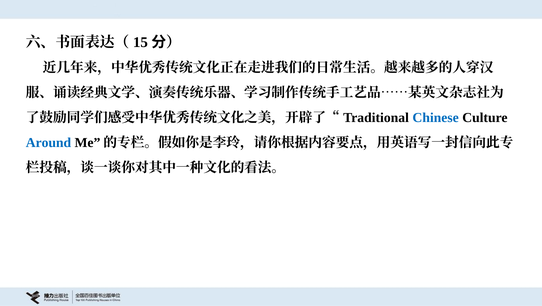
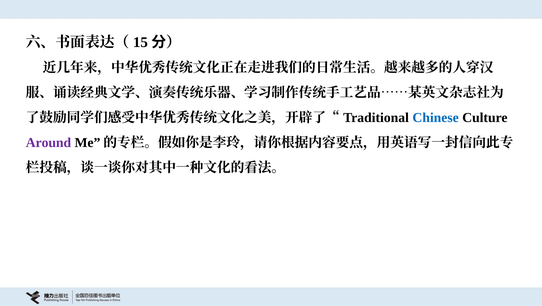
Around colour: blue -> purple (48, 143)
